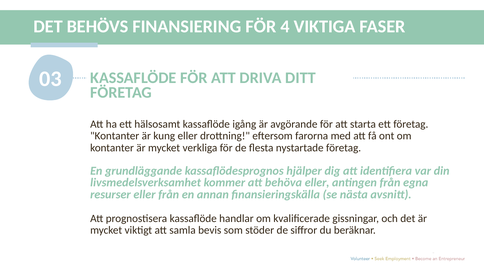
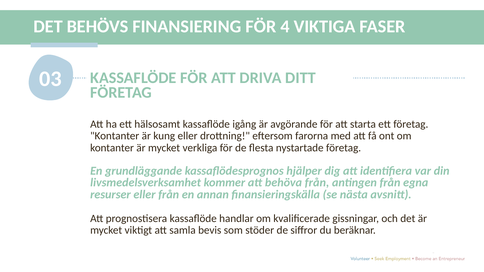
behöva eller: eller -> från (317, 183)
